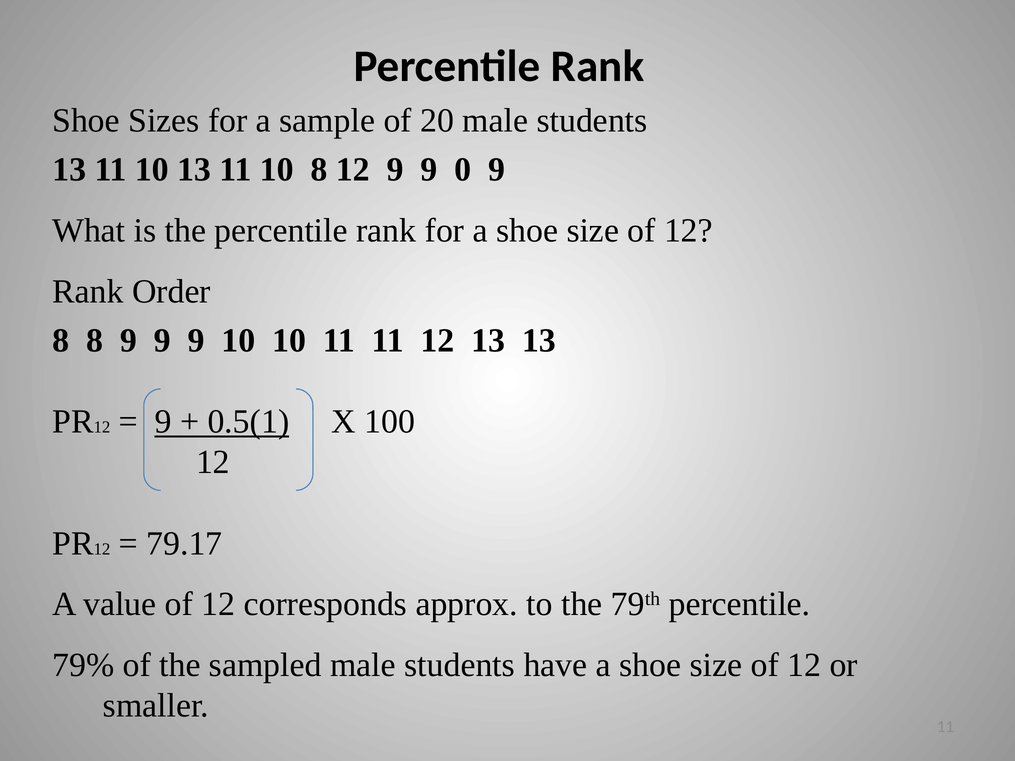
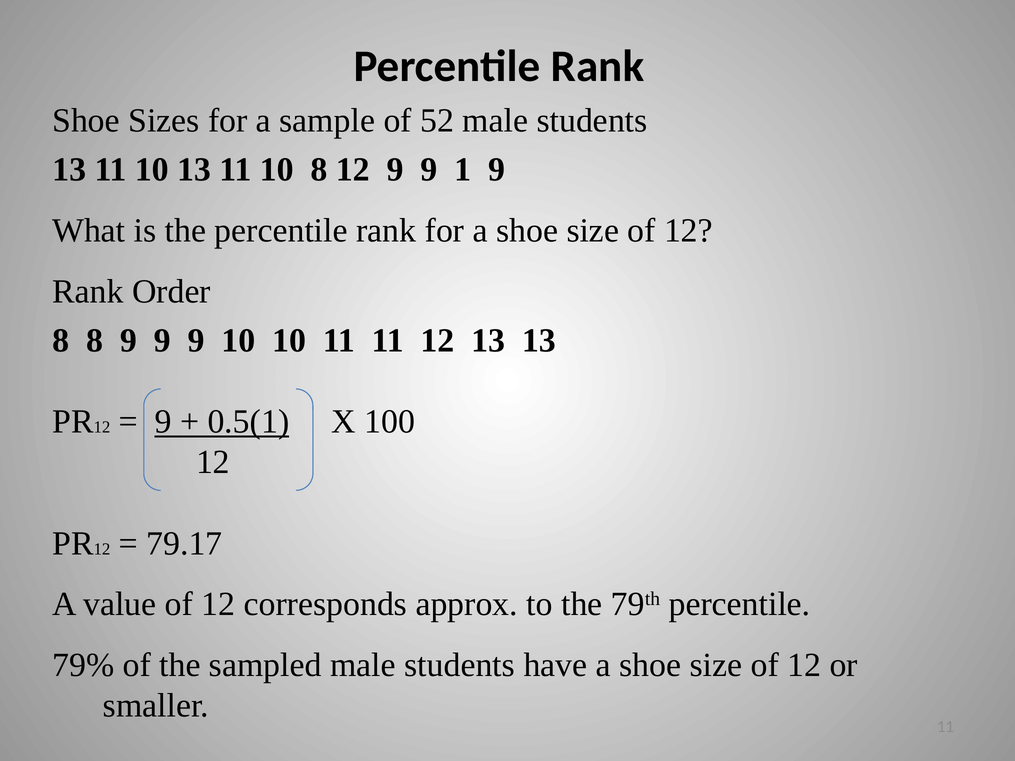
20: 20 -> 52 (437, 121)
0: 0 -> 1 (463, 170)
